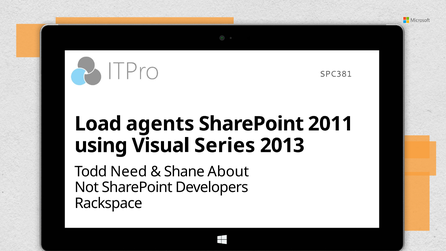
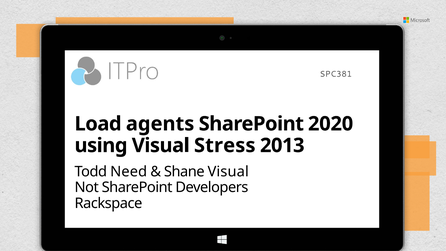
2011: 2011 -> 2020 (331, 124)
Series: Series -> Stress (225, 145)
Shane About: About -> Visual (228, 172)
